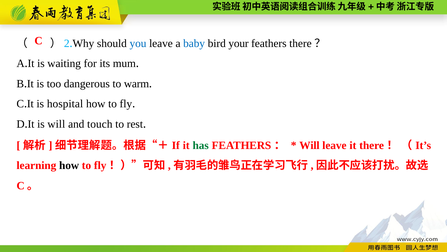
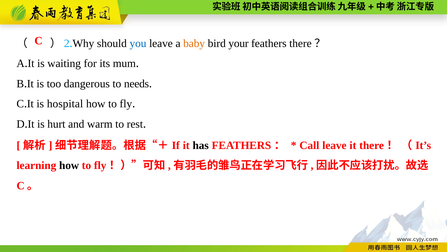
baby colour: blue -> orange (194, 43)
warm: warm -> needs (137, 83)
is will: will -> hurt (56, 124)
touch: touch -> warm (100, 124)
has colour: green -> black (201, 145)
Will: Will -> Call (309, 145)
